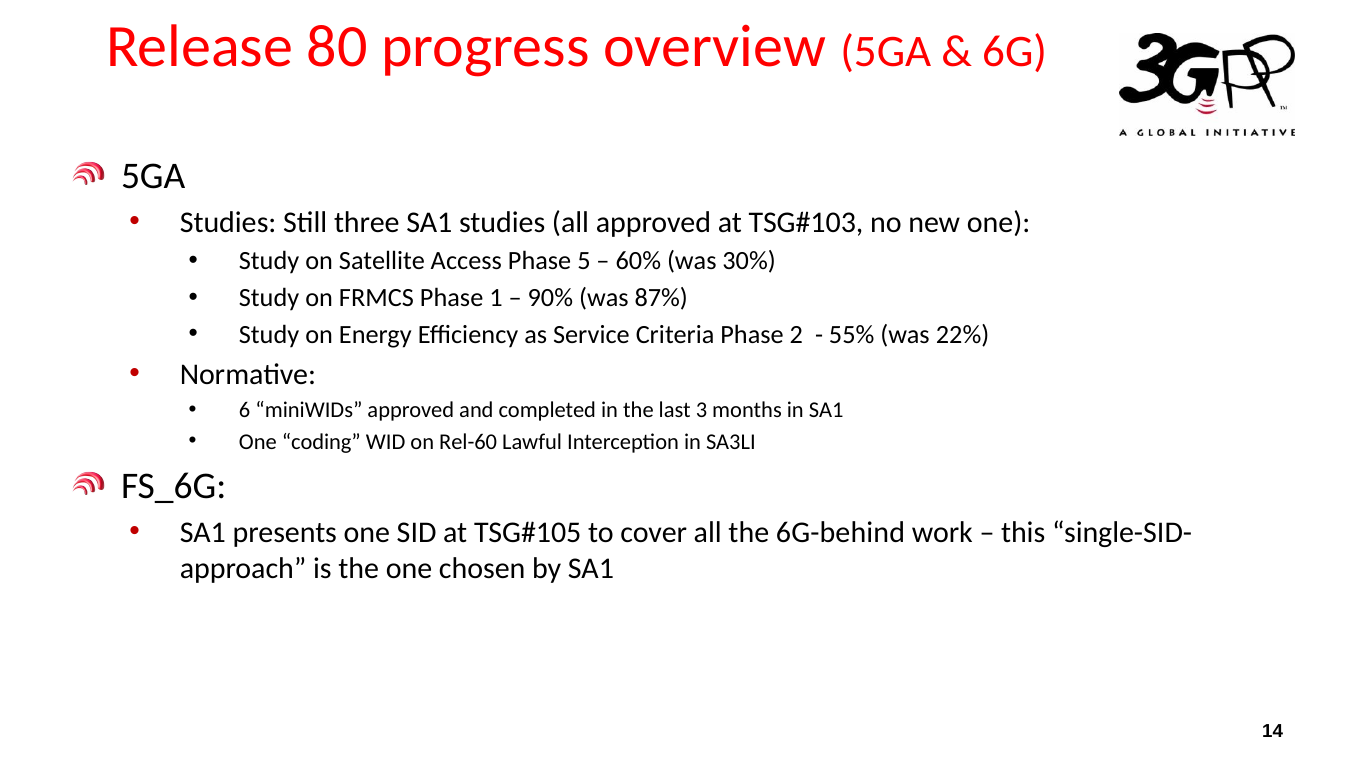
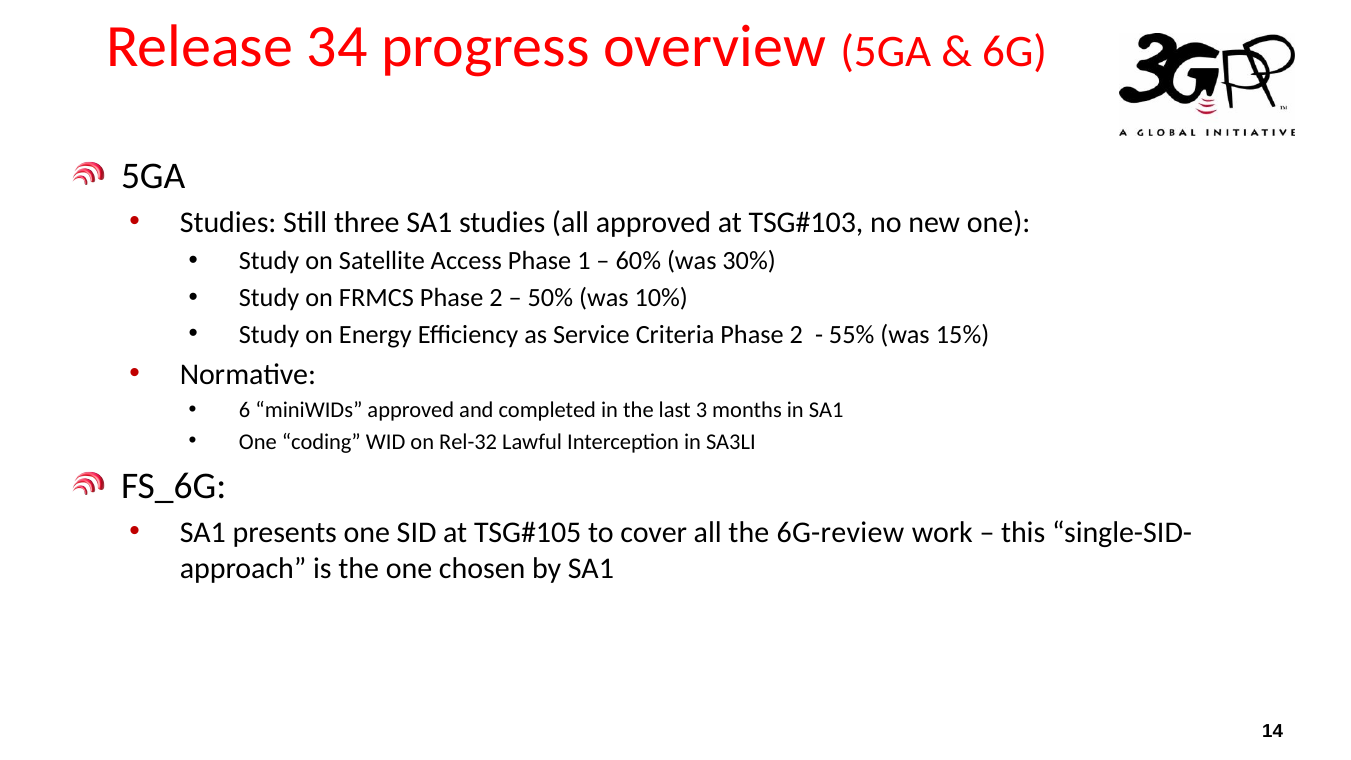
80: 80 -> 34 (337, 47)
5: 5 -> 1 (584, 261)
FRMCS Phase 1: 1 -> 2 (496, 298)
90%: 90% -> 50% (550, 298)
87%: 87% -> 10% (661, 298)
22%: 22% -> 15% (963, 335)
Rel-60: Rel-60 -> Rel-32 (468, 442)
6G-behind: 6G-behind -> 6G-review (840, 532)
